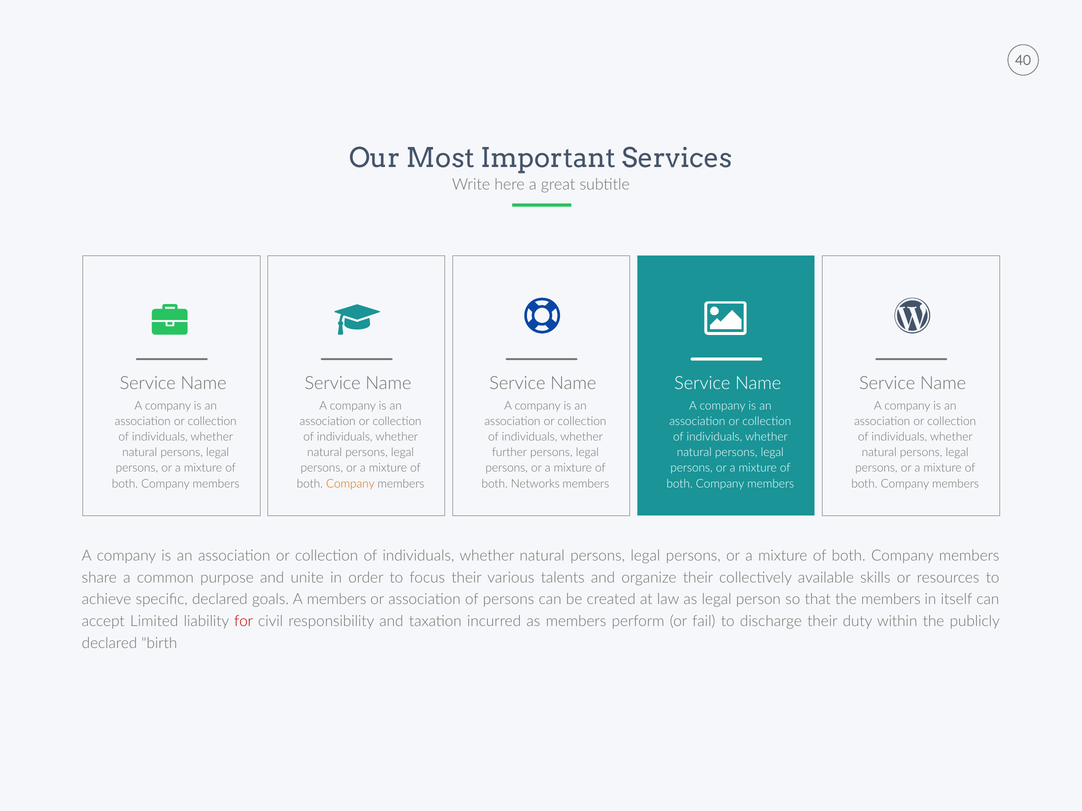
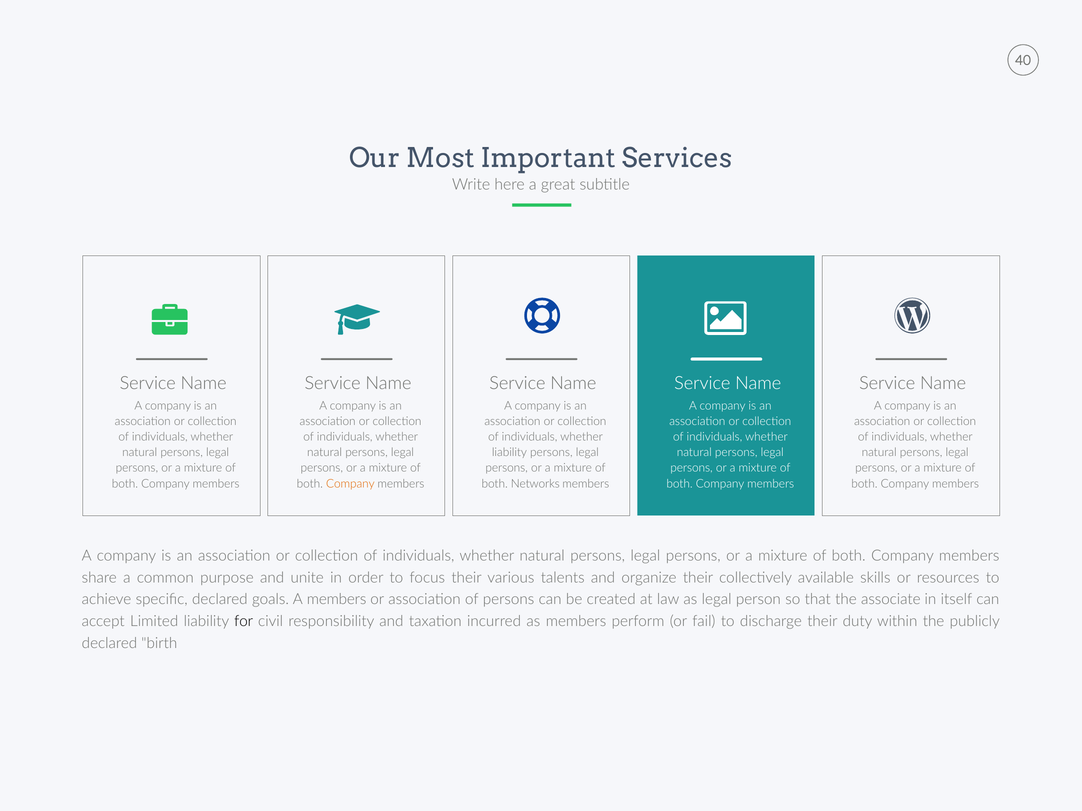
further: further -> liability (509, 453)
the members: members -> associate (891, 600)
for colour: red -> black (244, 622)
